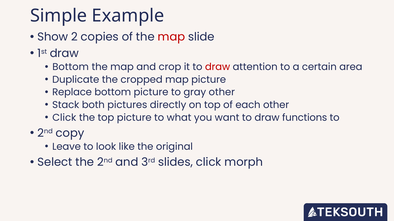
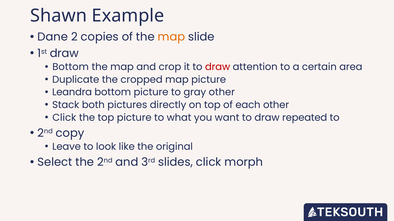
Simple: Simple -> Shawn (58, 16)
Show: Show -> Dane (53, 37)
map colour: red -> orange (171, 37)
Replace: Replace -> Leandra (72, 92)
functions: functions -> repeated (305, 118)
